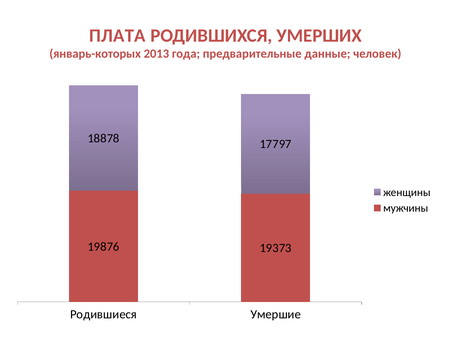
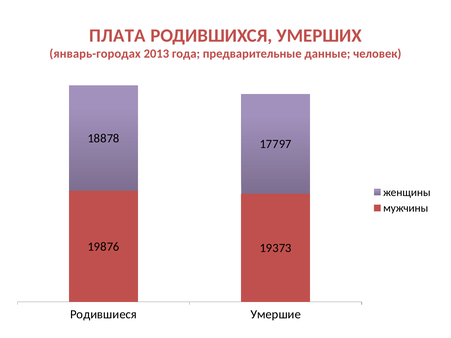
январь-которых: январь-которых -> январь-городах (95, 54)
